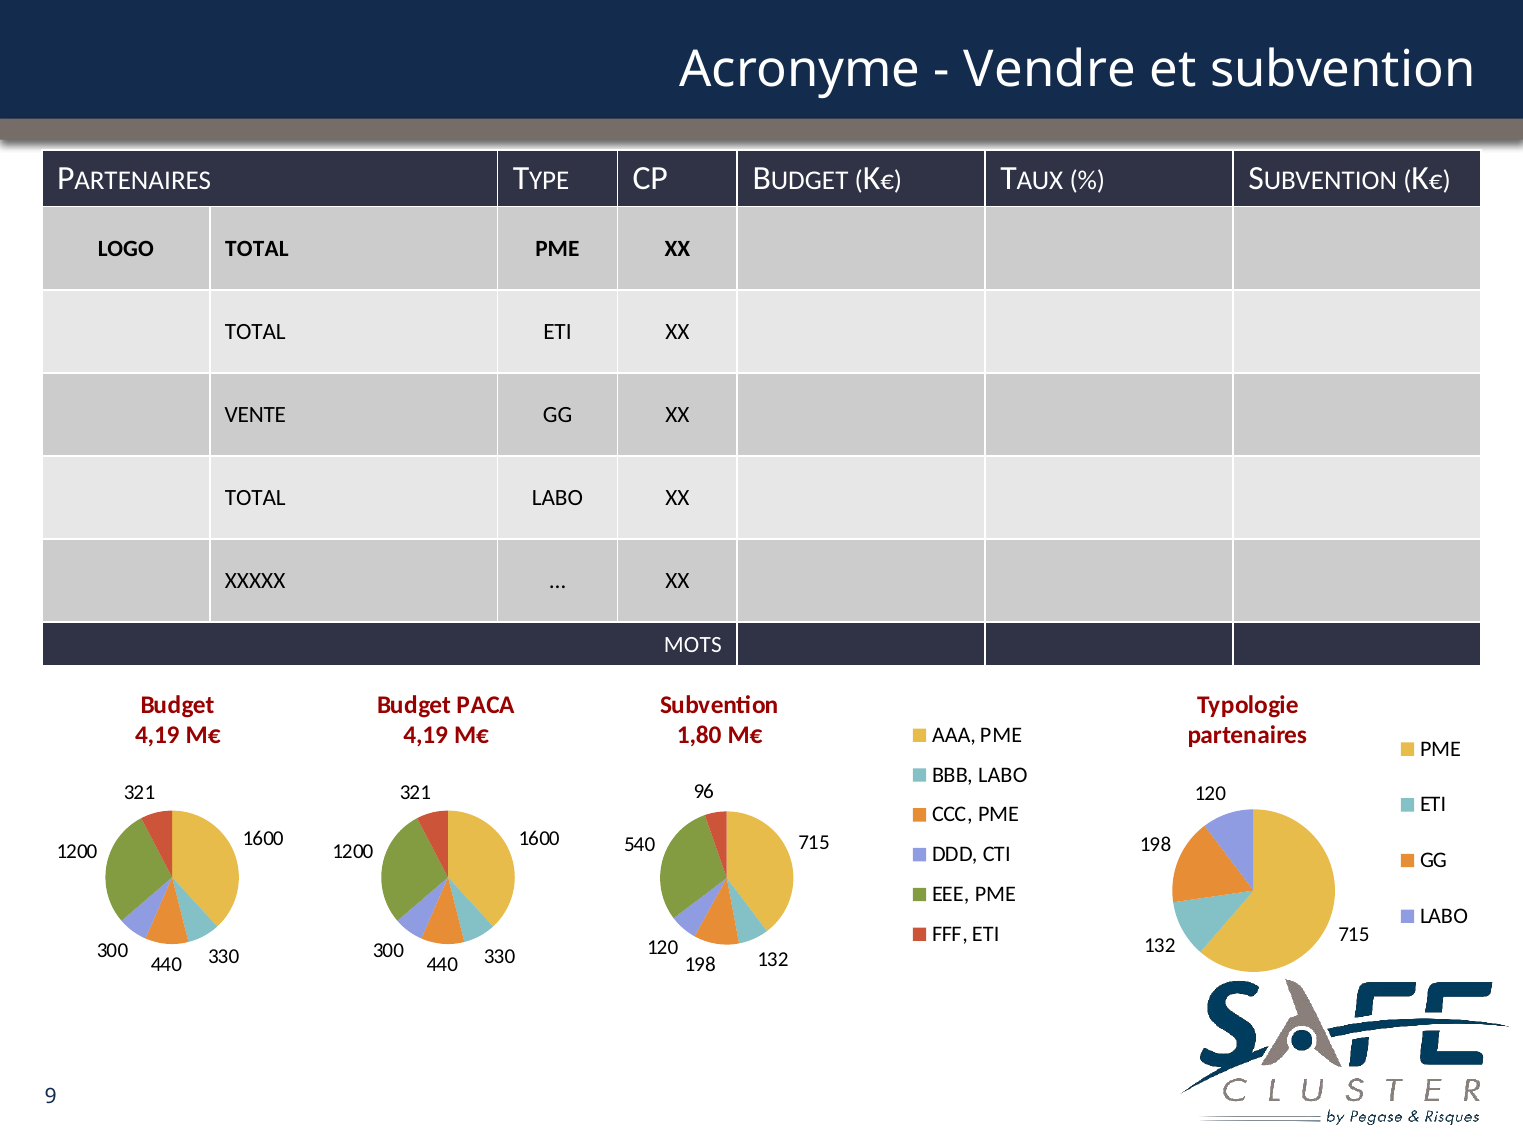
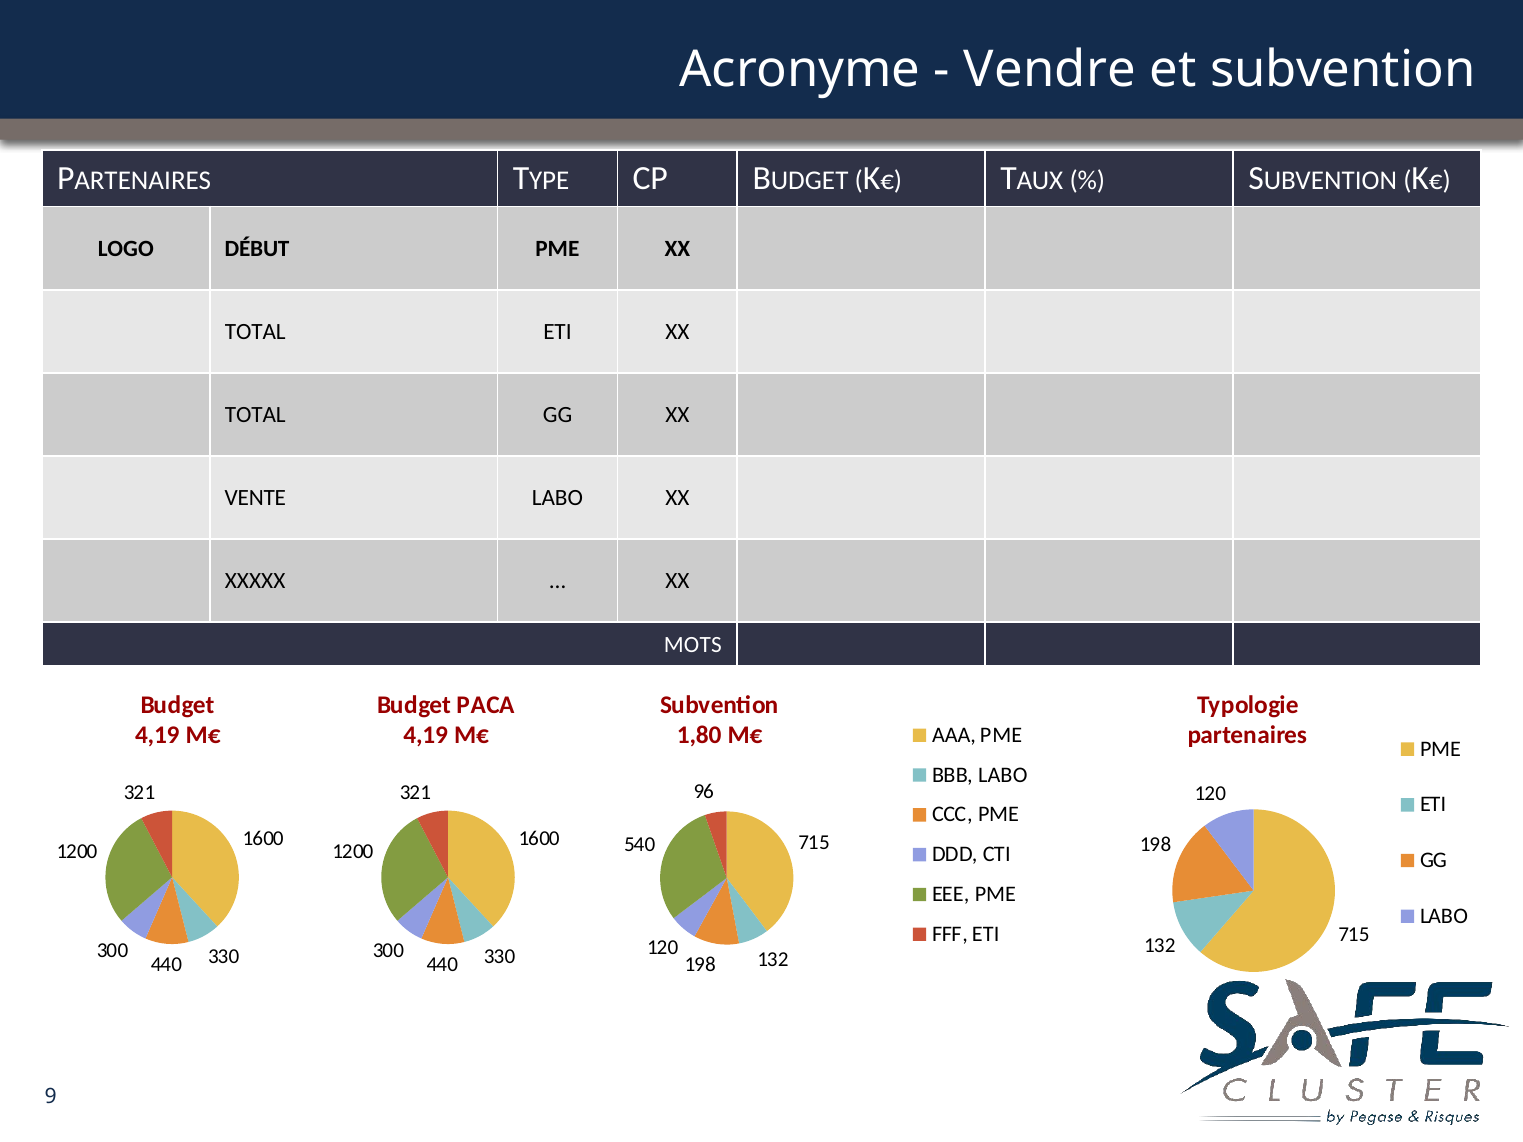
LOGO TOTAL: TOTAL -> DÉBUT (257, 248)
VENTE: VENTE -> TOTAL (255, 415)
TOTAL: TOTAL -> VENTE (255, 498)
